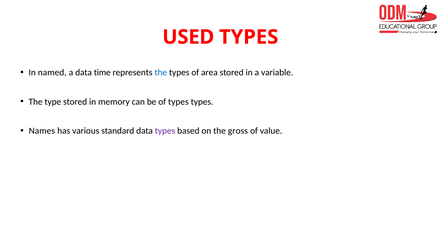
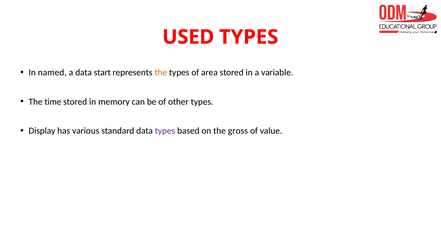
time: time -> start (102, 73)
the colour: blue -> orange (161, 73)
type: type -> time (53, 102)
of types: types -> other (178, 102)
Names: Names -> Display (42, 131)
